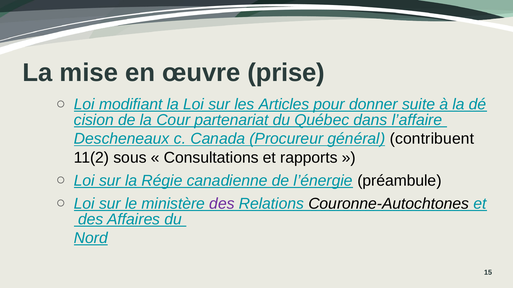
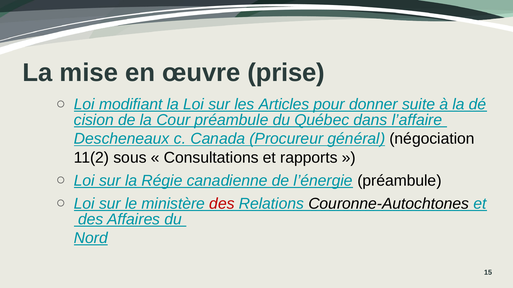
Cour partenariat: partenariat -> préambule (232, 120)
contribuent: contribuent -> négociation (432, 139)
des colour: purple -> red (222, 204)
